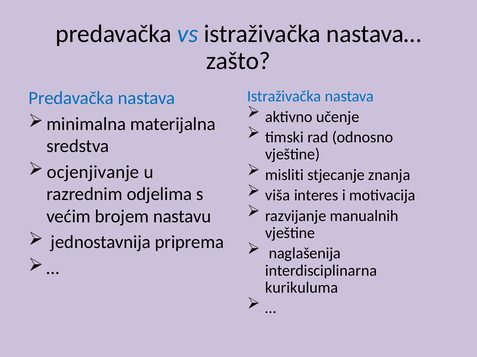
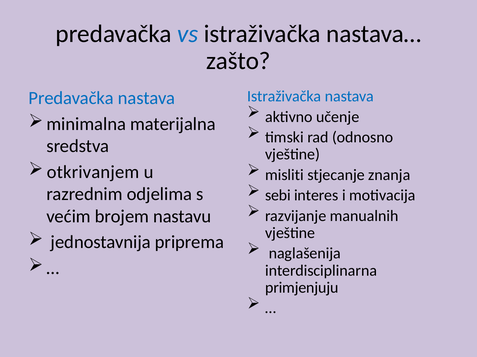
ocjenjivanje: ocjenjivanje -> otkrivanjem (93, 172)
viša: viša -> sebi (278, 196)
kurikuluma: kurikuluma -> primjenjuju (302, 288)
